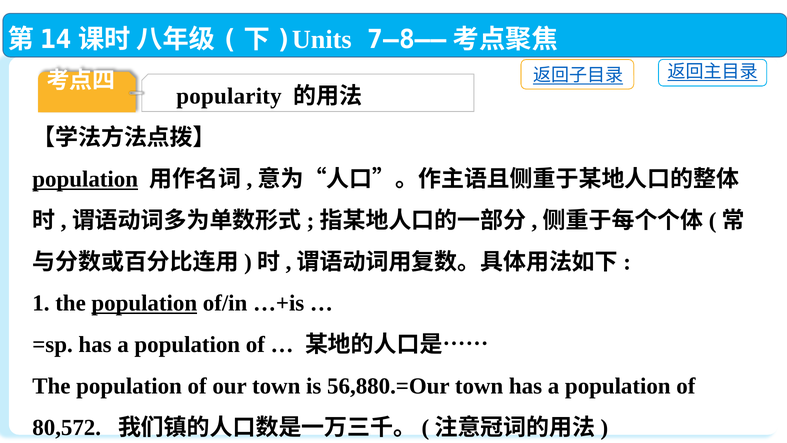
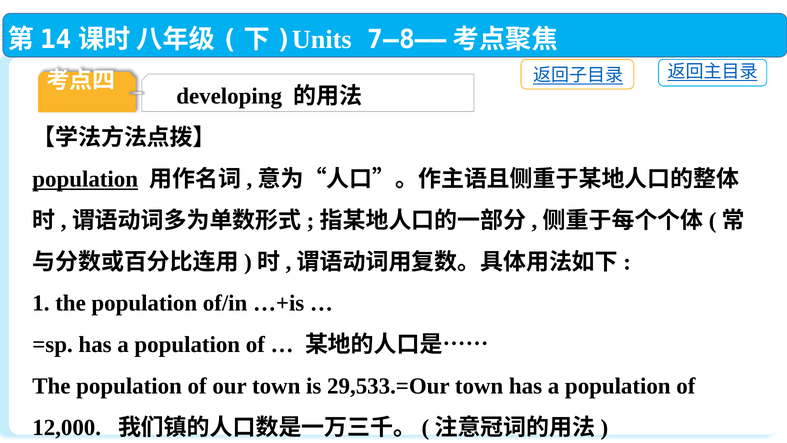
popularity: popularity -> developing (229, 96)
population underline: present -> none (144, 303)
56,880.=Our: 56,880.=Our -> 29,533.=Our (388, 386)
80,572: 80,572 -> 12,000 (67, 427)
